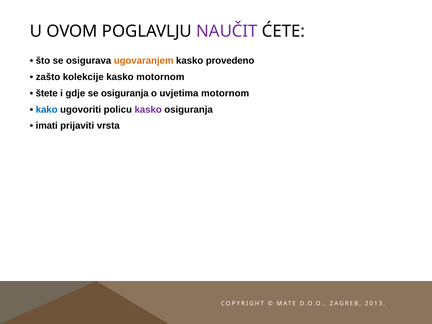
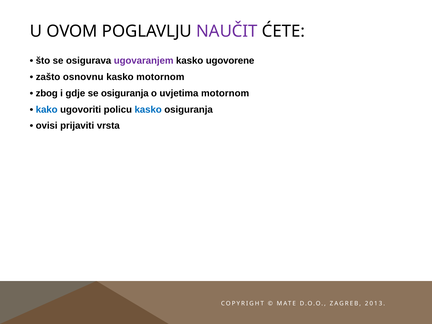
ugovaranjem colour: orange -> purple (144, 61)
provedeno: provedeno -> ugovorene (230, 61)
kolekcije: kolekcije -> osnovnu (83, 77)
štete: štete -> zbog (47, 93)
kasko colour: purple -> blue (148, 110)
imati: imati -> ovisi (47, 126)
